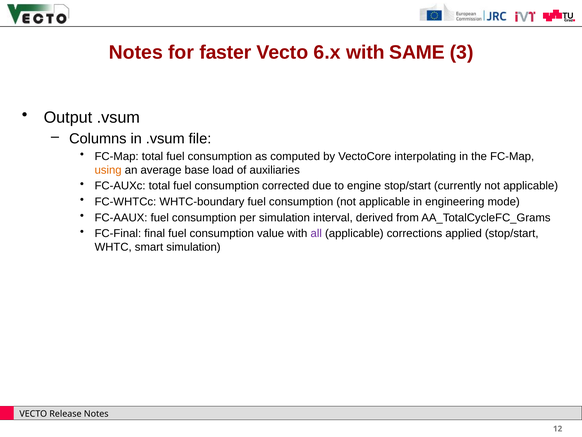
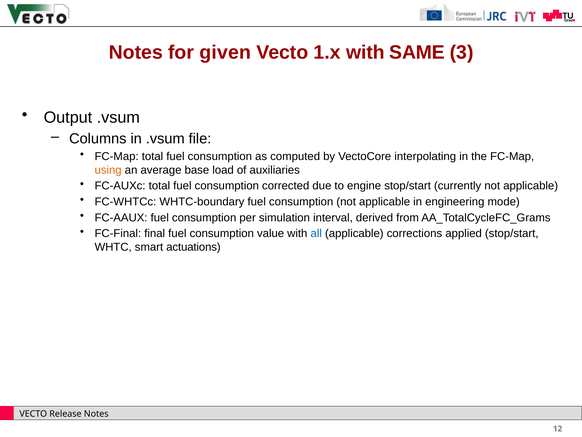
faster: faster -> given (225, 52)
6.x: 6.x -> 1.x (327, 52)
all colour: purple -> blue (316, 233)
smart simulation: simulation -> actuations (193, 247)
